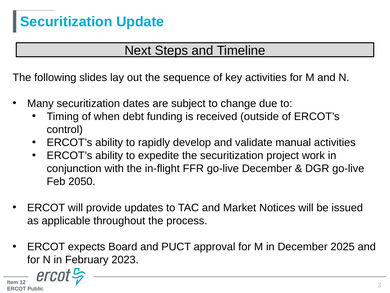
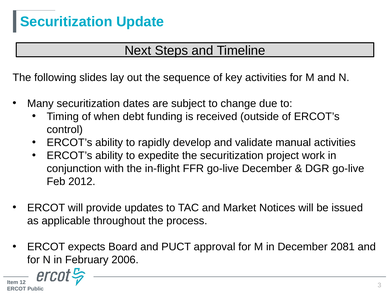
2050: 2050 -> 2012 (82, 181)
2025: 2025 -> 2081 (343, 246)
2023: 2023 -> 2006 (125, 259)
